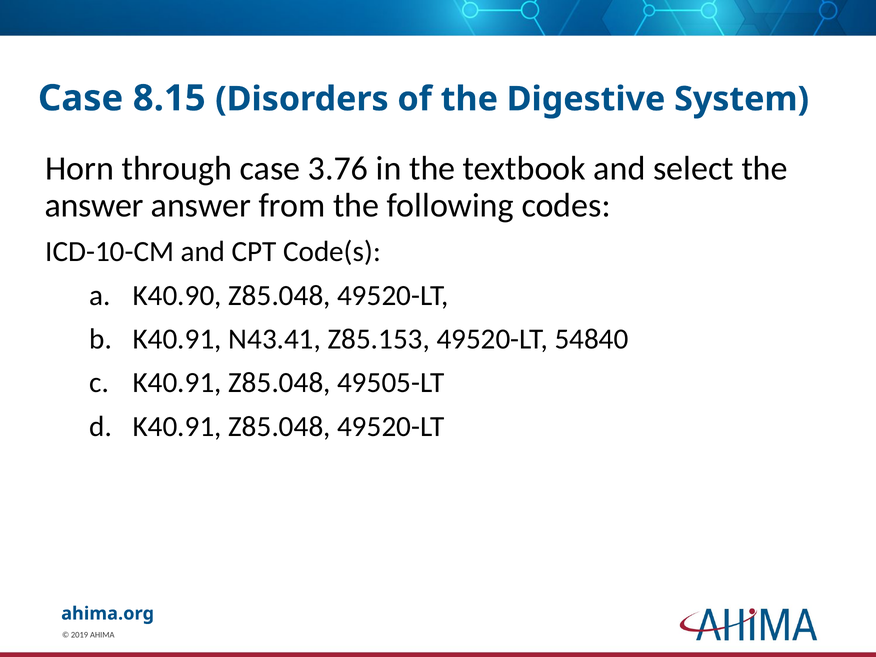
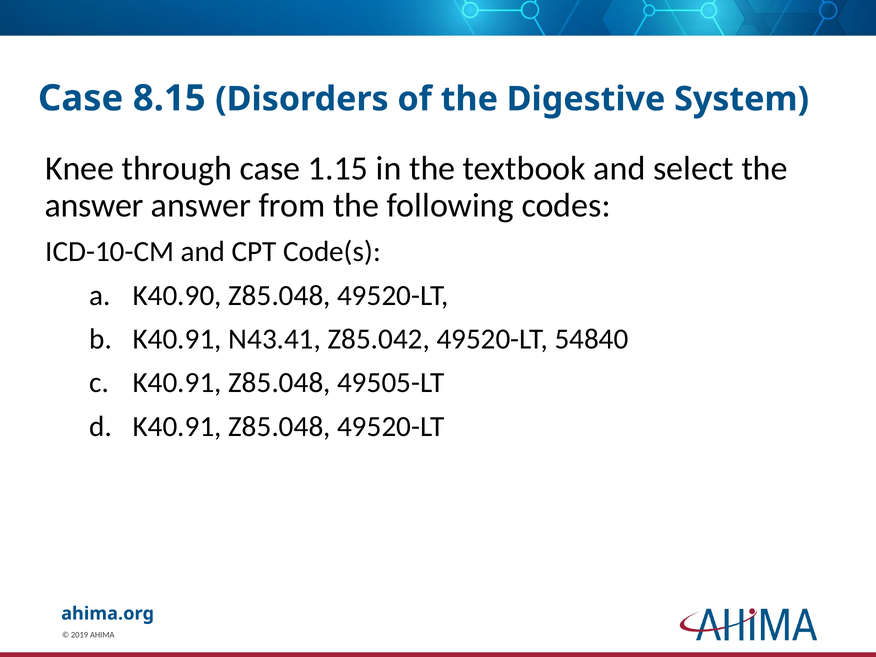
Horn: Horn -> Knee (80, 169)
3.76: 3.76 -> 1.15 (338, 169)
Z85.153: Z85.153 -> Z85.042 (379, 339)
